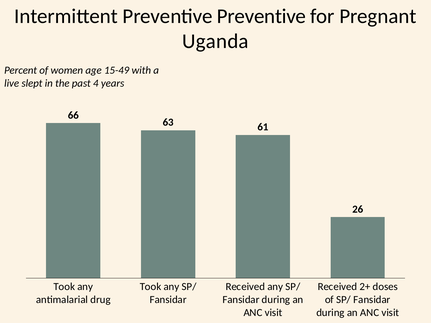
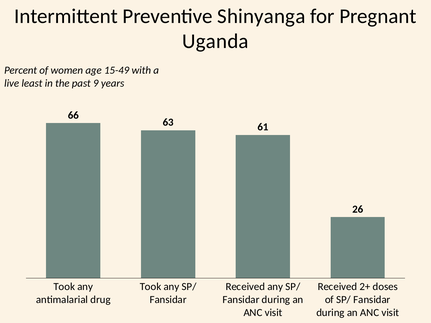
Preventive Preventive: Preventive -> Shinyanga (261, 16)
slept: slept -> least (32, 83)
4: 4 -> 9 (96, 83)
